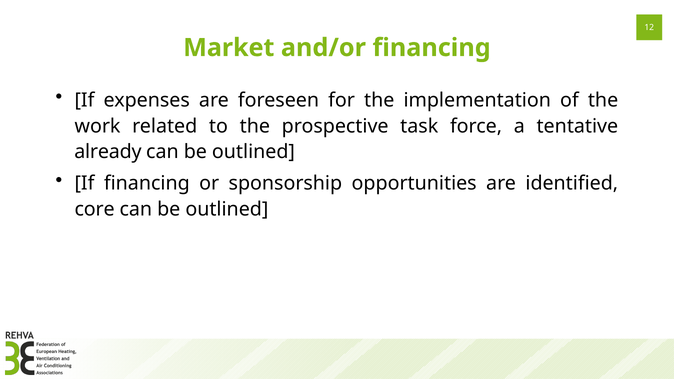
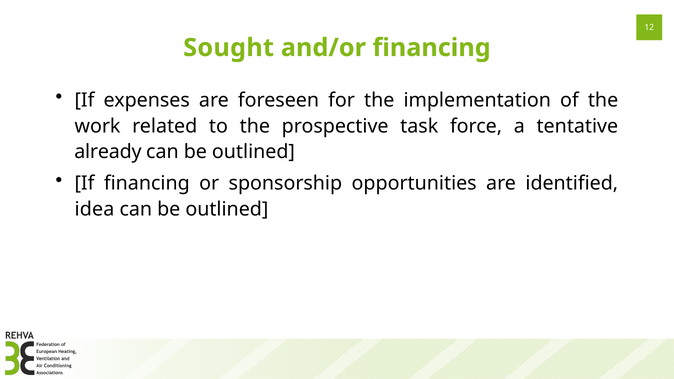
Market: Market -> Sought (229, 48)
core: core -> idea (94, 210)
